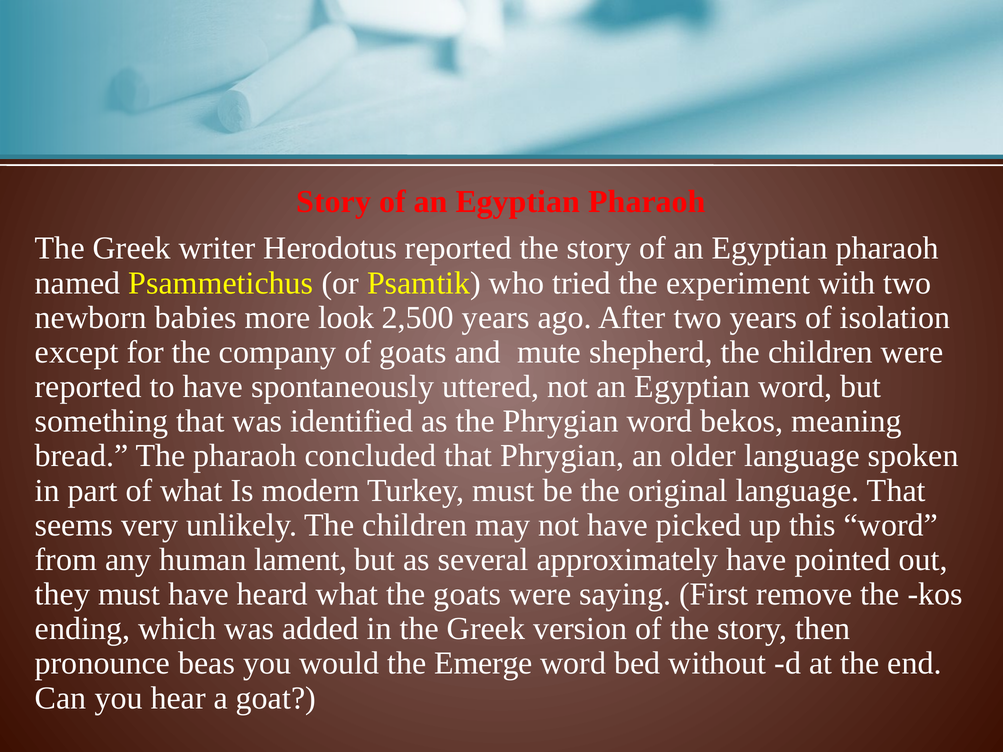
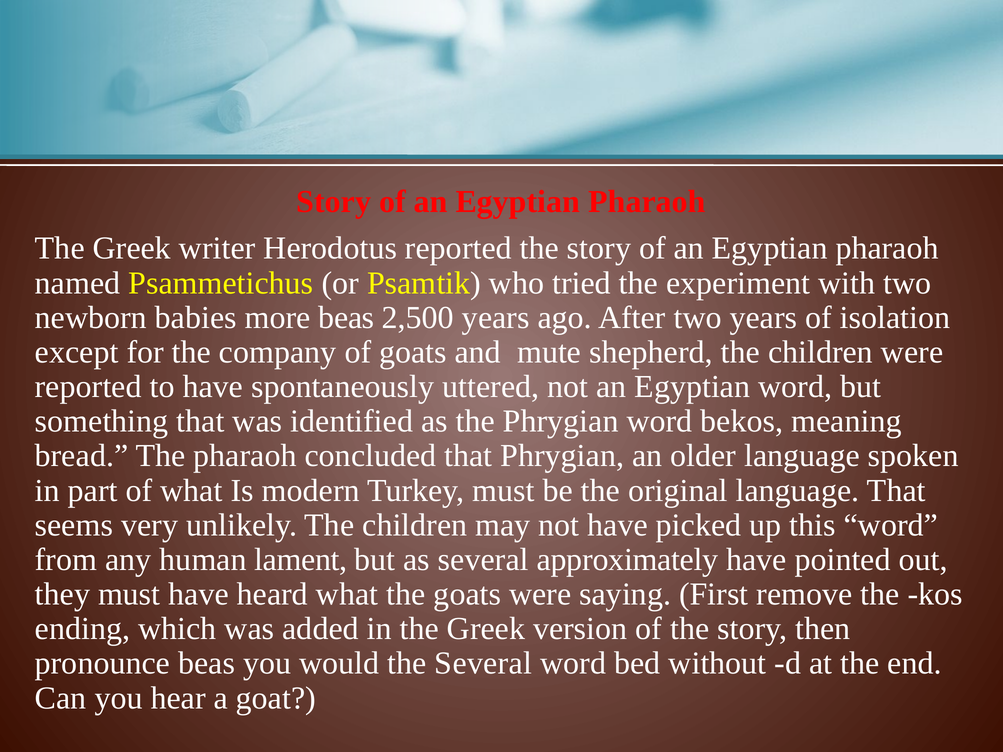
more look: look -> beas (346, 318)
the Emerge: Emerge -> Several (483, 664)
